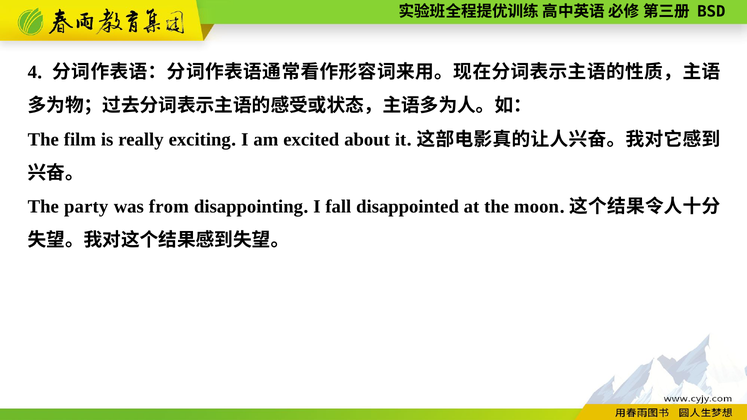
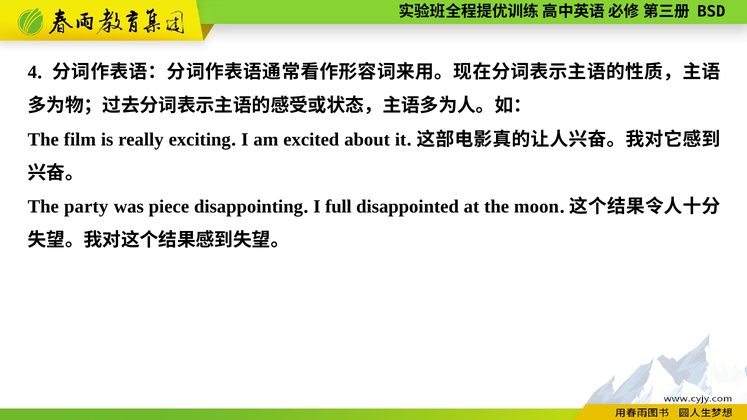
from: from -> piece (169, 207)
fall: fall -> full (338, 207)
